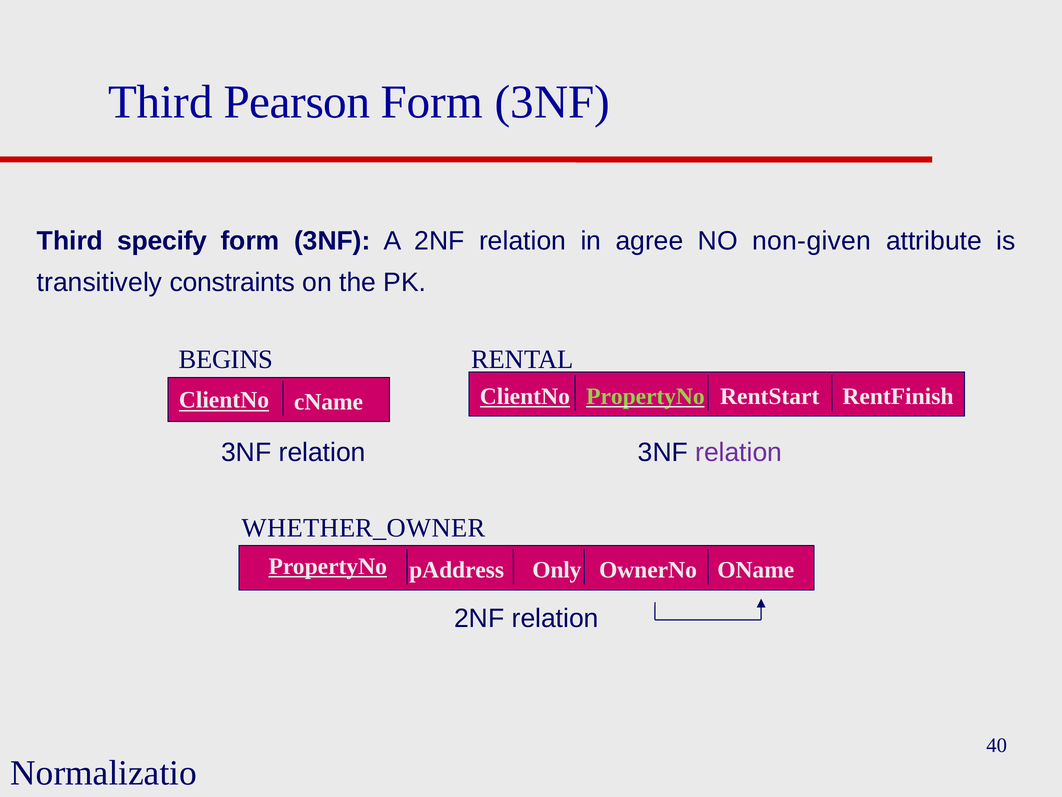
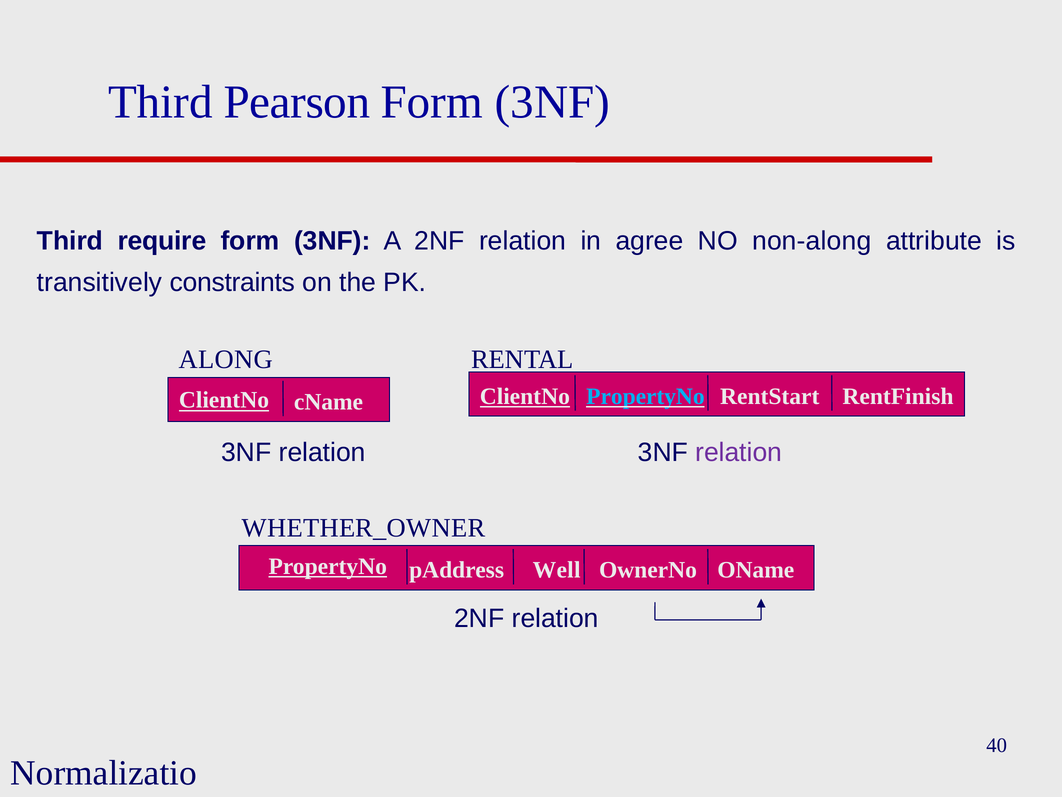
specify: specify -> require (162, 241)
non-given: non-given -> non-along (812, 241)
BEGINS: BEGINS -> ALONG (226, 359)
PropertyNo colour: light green -> light blue (645, 396)
Only: Only -> Well (557, 570)
